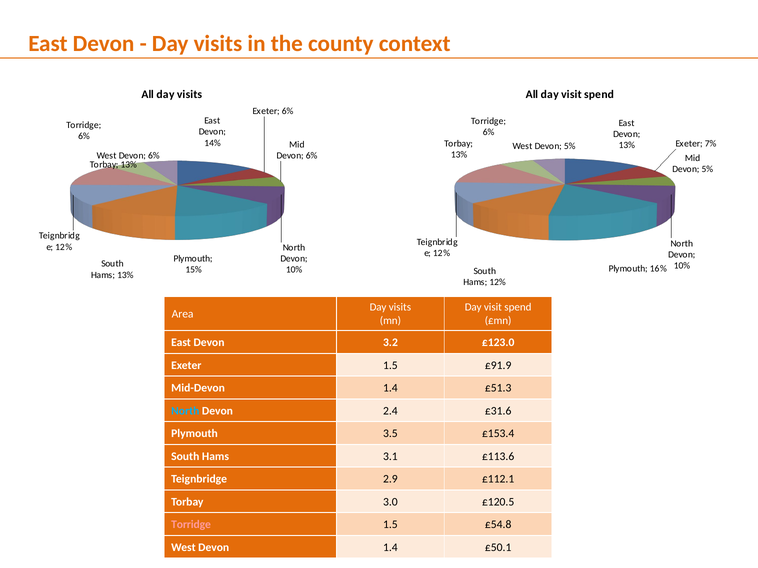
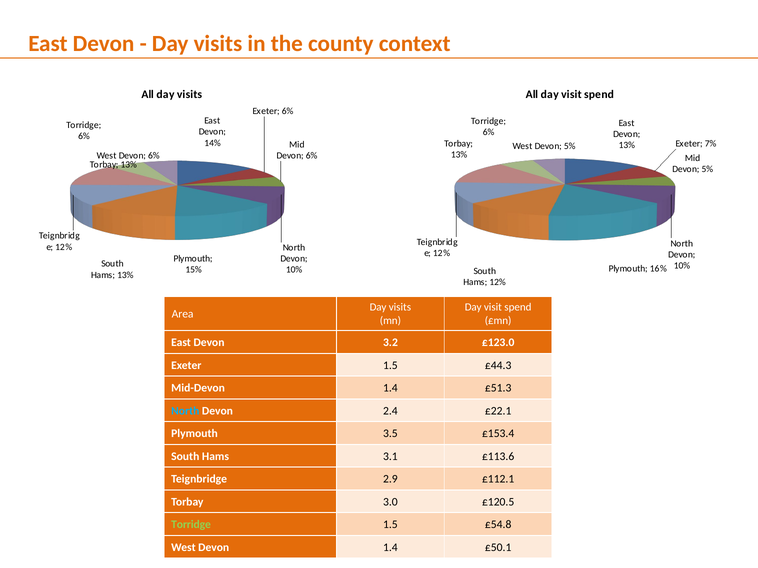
£91.9: £91.9 -> £44.3 (498, 366)
£31.6: £31.6 -> £22.1 (498, 411)
Torridge colour: pink -> light green (191, 525)
